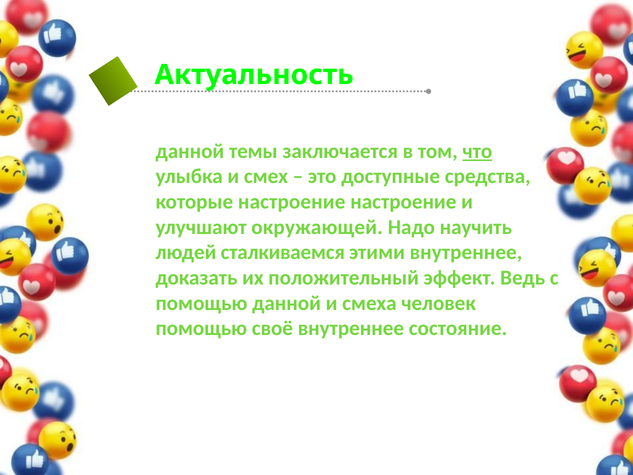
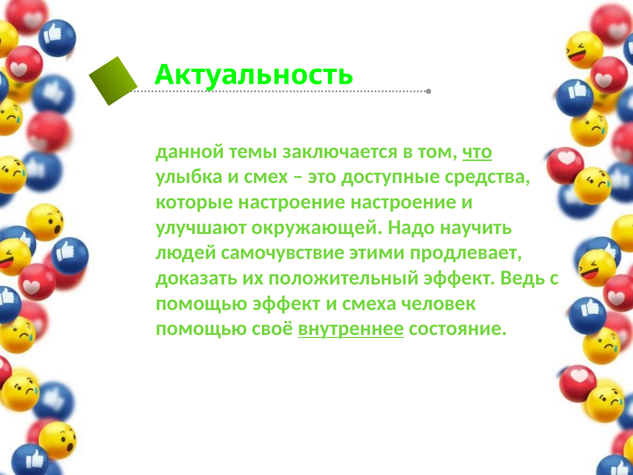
сталкиваемся: сталкиваемся -> самочувствие (283, 252)
этими внутреннее: внутреннее -> продлевает (466, 252)
помощью данной: данной -> эффект (286, 303)
внутреннее underline: none -> present (351, 328)
